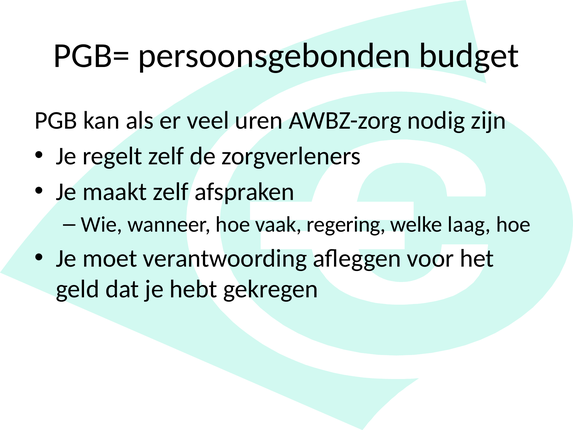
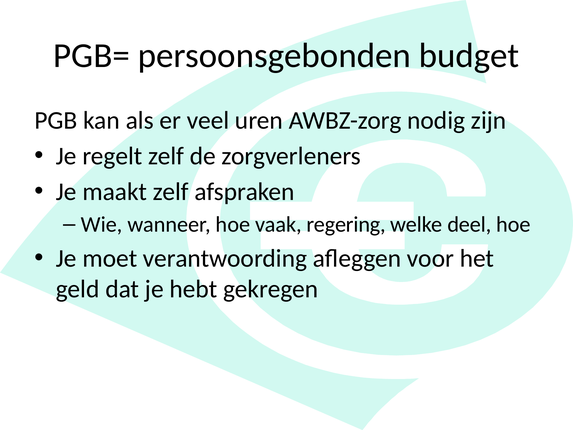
laag: laag -> deel (469, 224)
